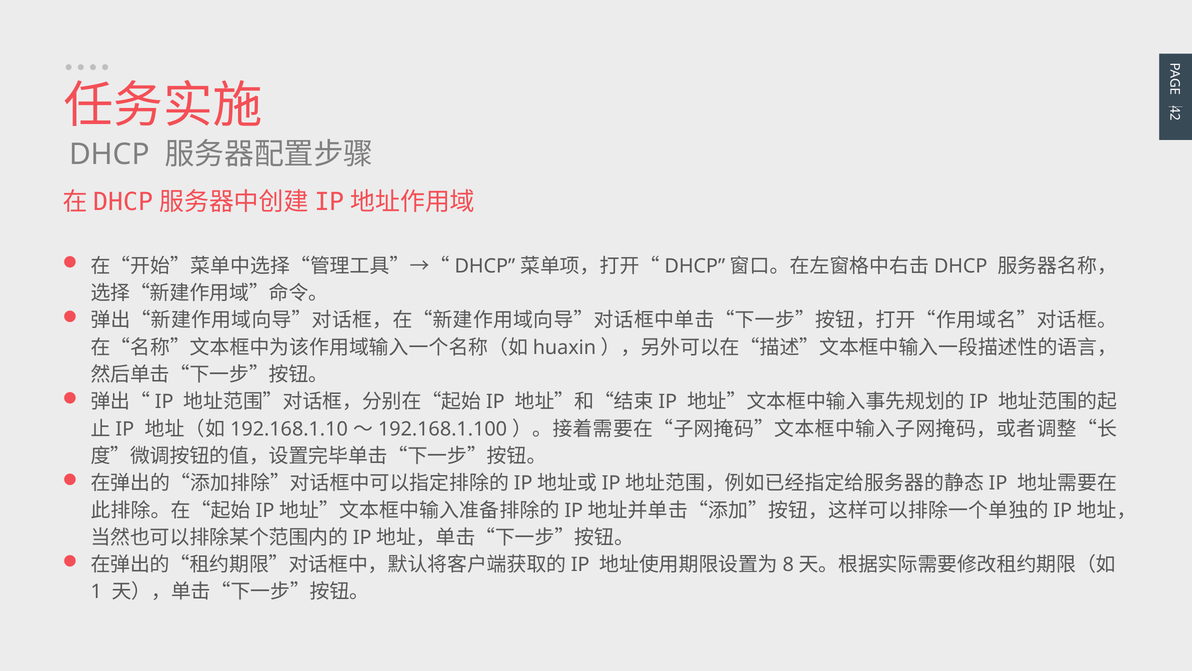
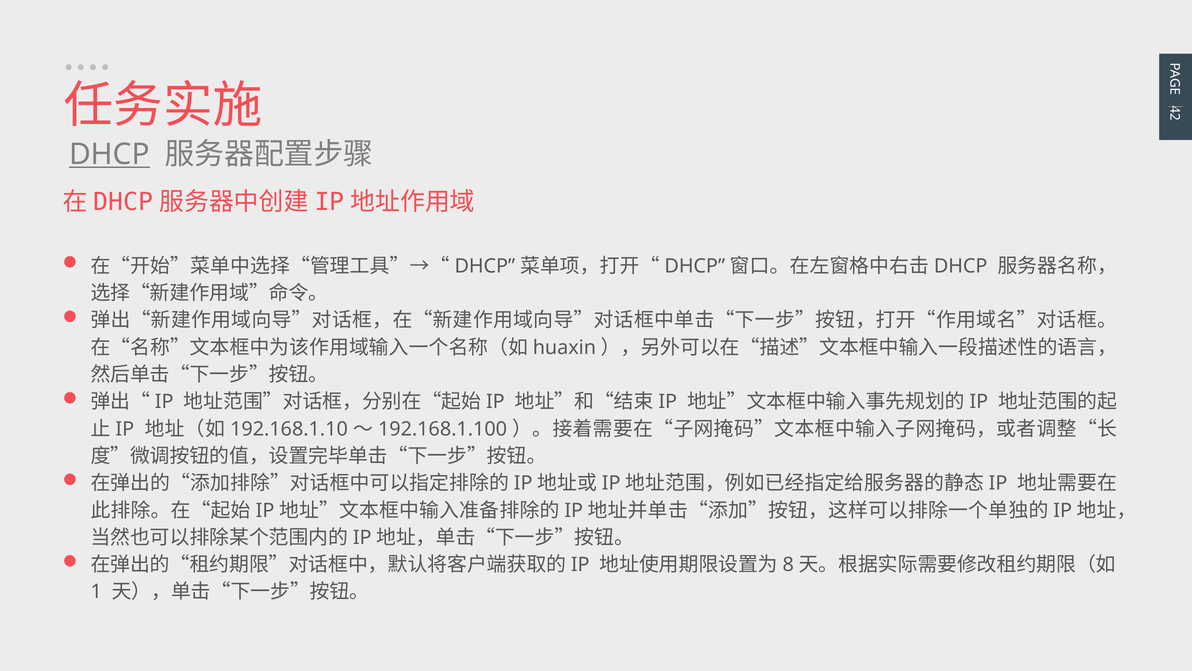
DHCP underline: none -> present (110, 154)
